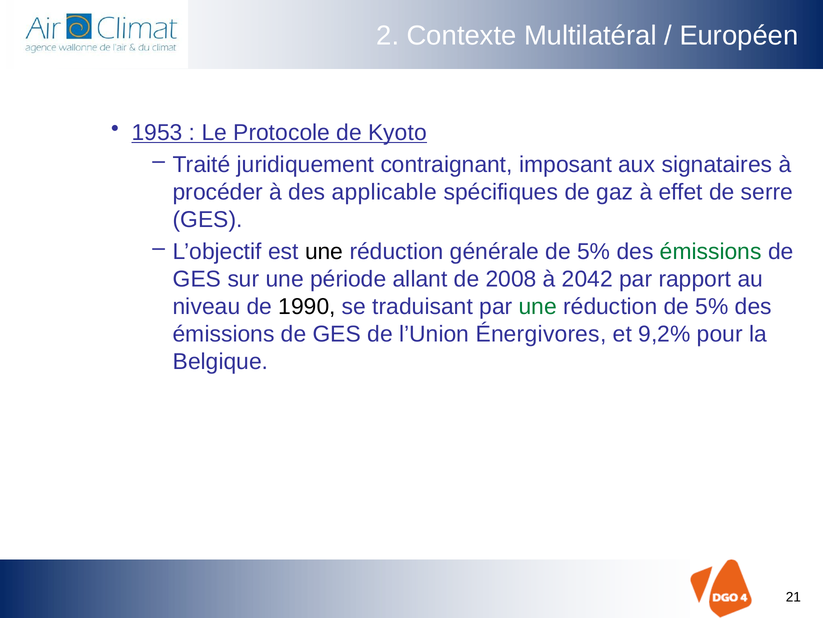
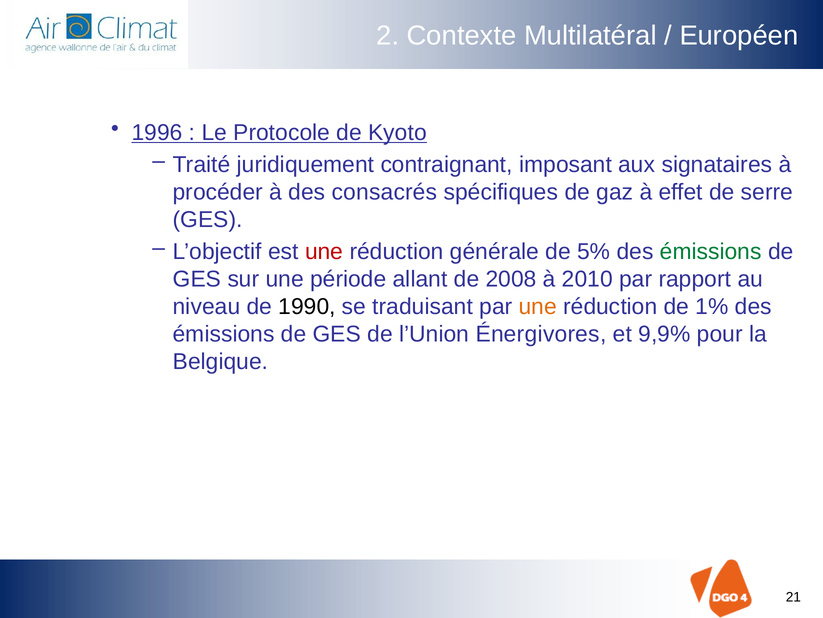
1953: 1953 -> 1996 (157, 132)
applicable: applicable -> consacrés (384, 192)
une colour: black -> red (324, 251)
2042: 2042 -> 2010 (587, 279)
une colour: green -> orange (538, 306)
réduction de 5%: 5% -> 1% (712, 306)
9,2%: 9,2% -> 9,9% (664, 334)
